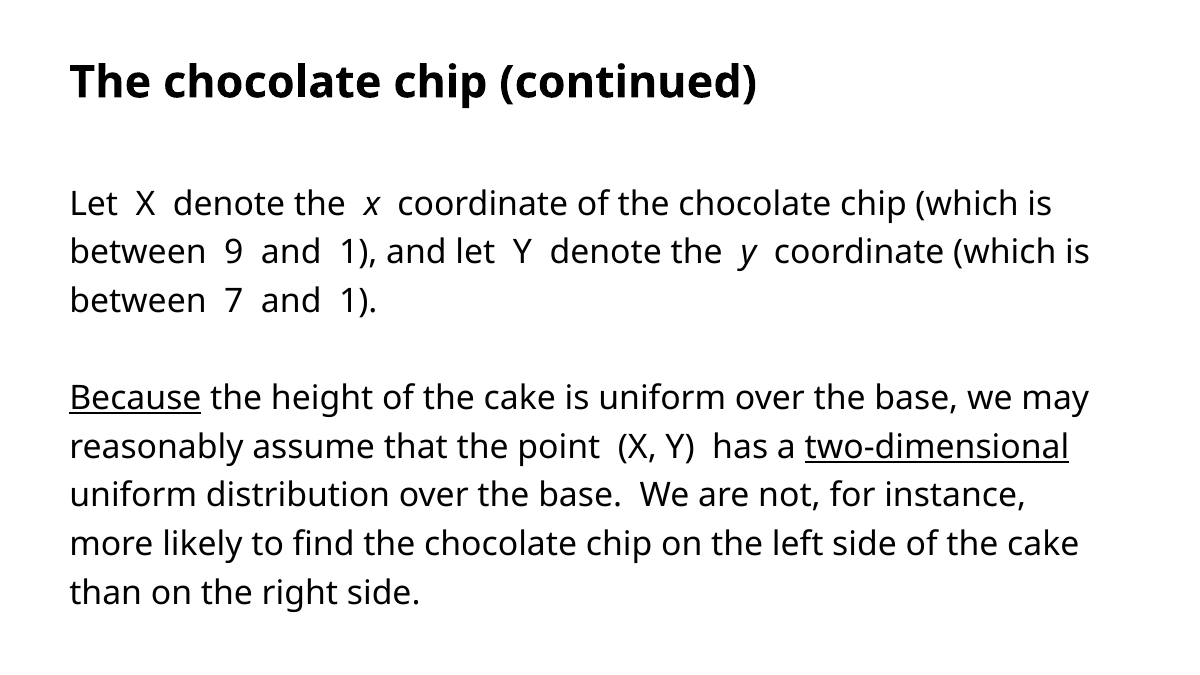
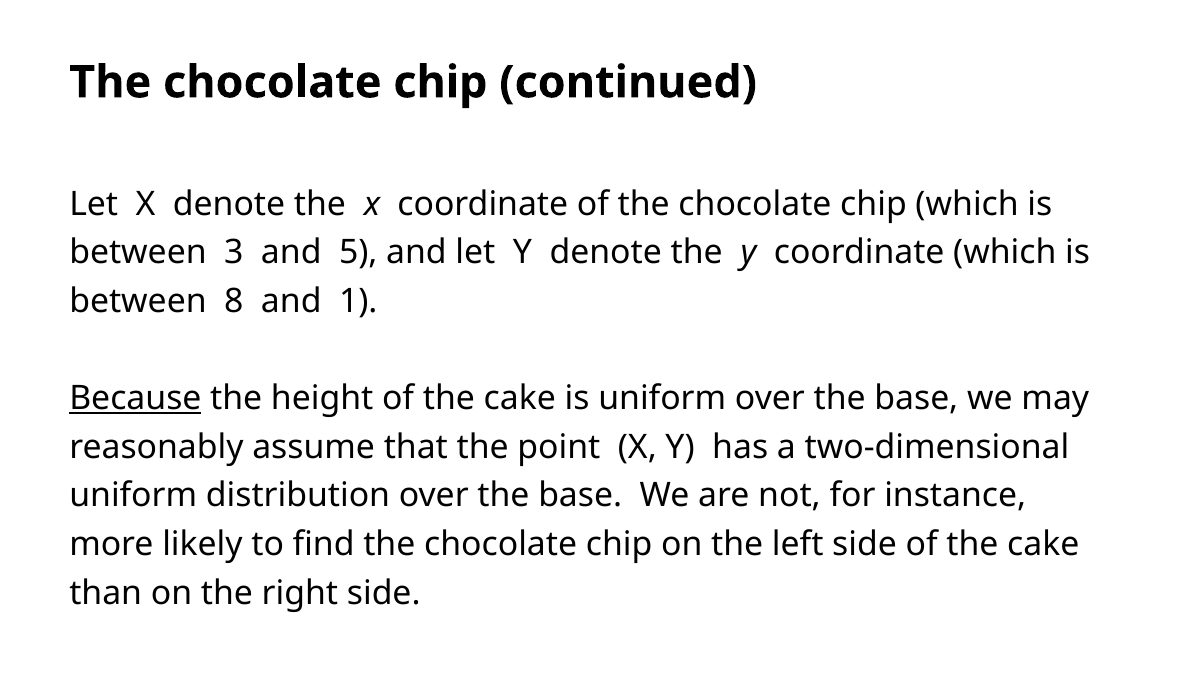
9: 9 -> 3 (234, 253)
1: 1 -> 5 (358, 253)
7: 7 -> 8 (234, 301)
two-dimensional underline: present -> none (937, 447)
